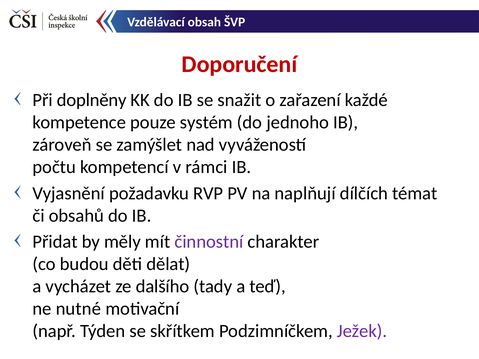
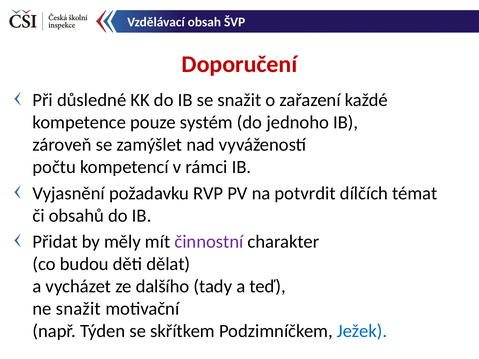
doplněny: doplněny -> důsledné (92, 100)
naplňují: naplňují -> potvrdit (305, 193)
ne nutné: nutné -> snažit (78, 309)
Ježek colour: purple -> blue (362, 331)
